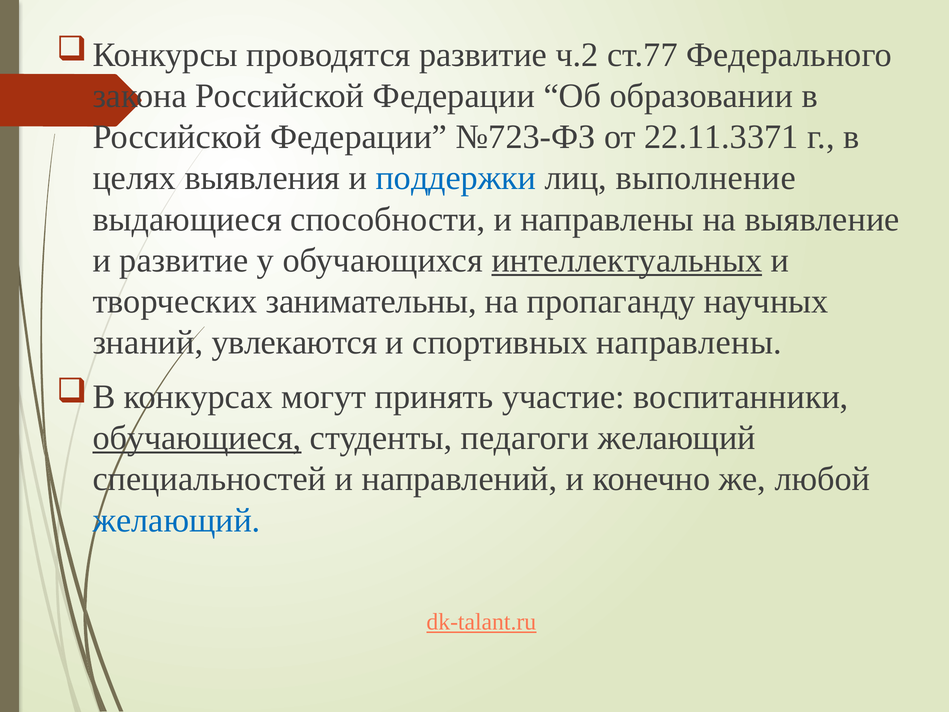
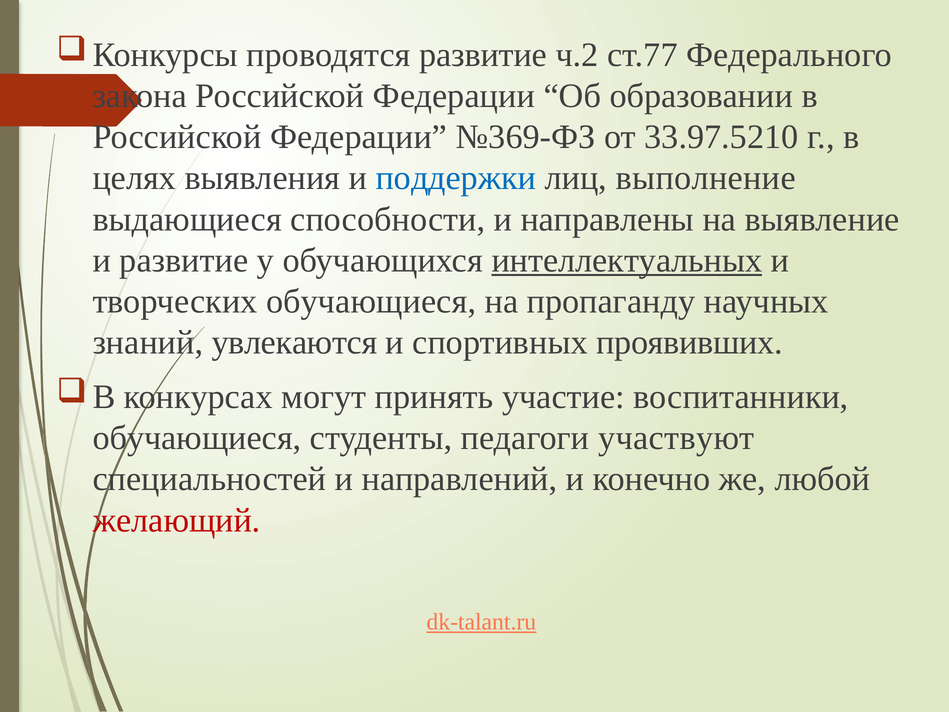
№723-ФЗ: №723-ФЗ -> №369-ФЗ (526, 137)
22.11.3371: 22.11.3371 -> 33.97.5210 (721, 137)
творческих занимательны: занимательны -> обучающиеся (371, 301)
спортивных направлены: направлены -> проявивших (689, 342)
обучающиеся underline: present -> none (197, 438)
педагоги желающий: желающий -> участвуют (676, 438)
желающий colour: blue -> red (177, 520)
